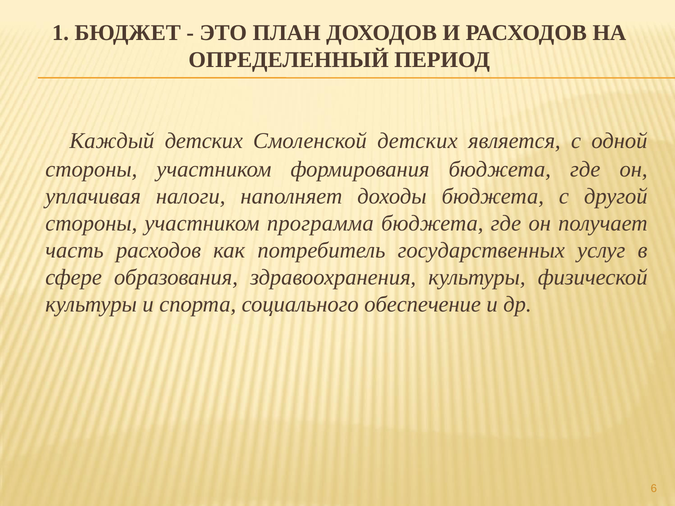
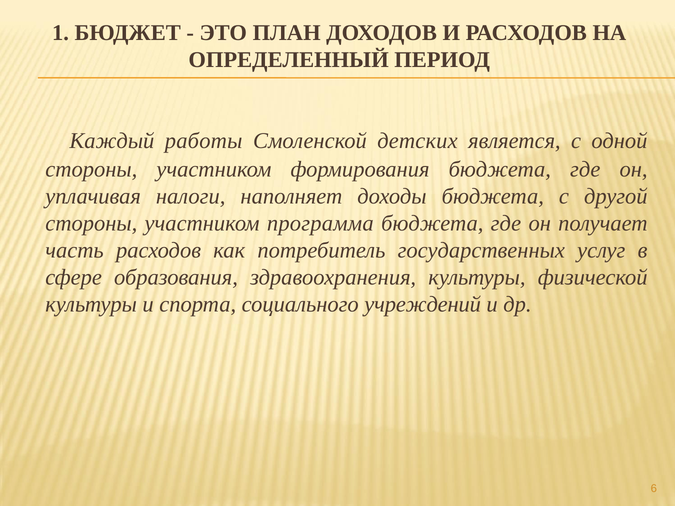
Каждый детских: детских -> работы (204, 141)
обеспечение: обеспечение -> учреждений (423, 304)
